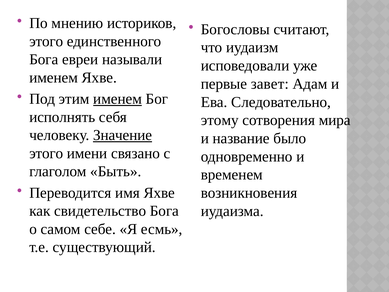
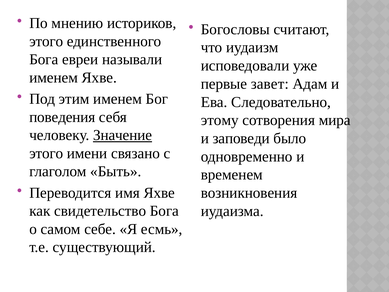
именем underline: present -> none (118, 99)
исполнять: исполнять -> поведения (62, 117)
название: название -> заповеди (241, 138)
